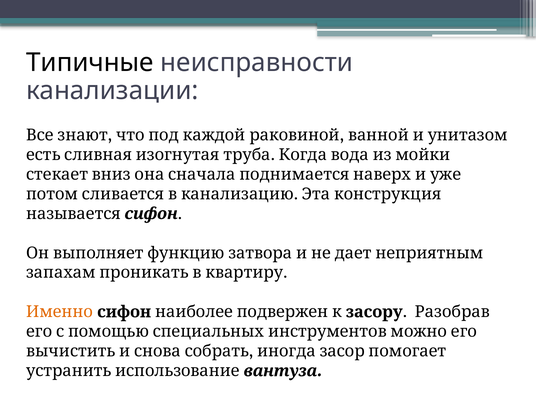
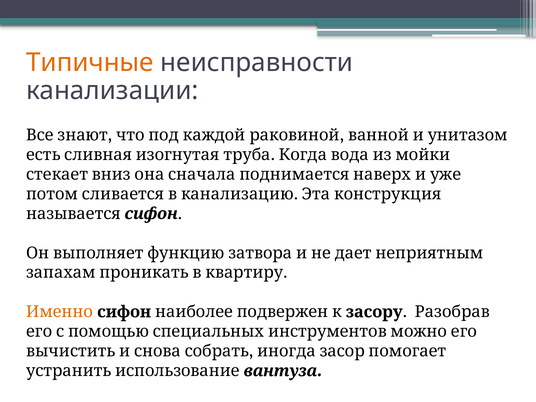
Типичные colour: black -> orange (90, 63)
